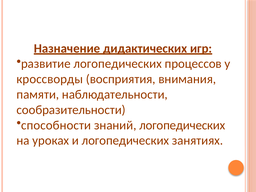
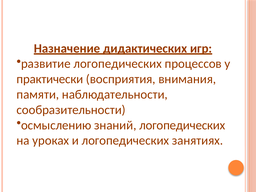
кроссворды: кроссворды -> практически (50, 79)
способности: способности -> осмыслению (56, 125)
